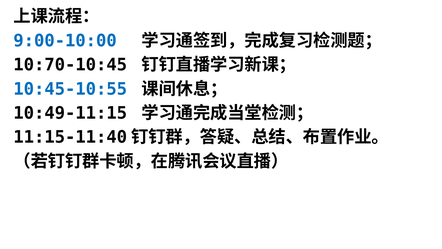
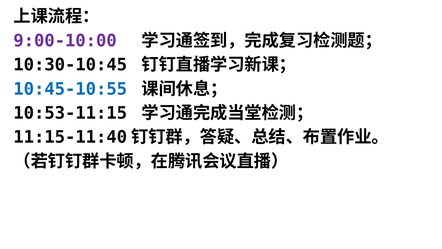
9:00-10:00 colour: blue -> purple (65, 41)
10:70-10:45: 10:70-10:45 -> 10:30-10:45 (70, 65)
10:49-11:15: 10:49-11:15 -> 10:53-11:15 (70, 113)
